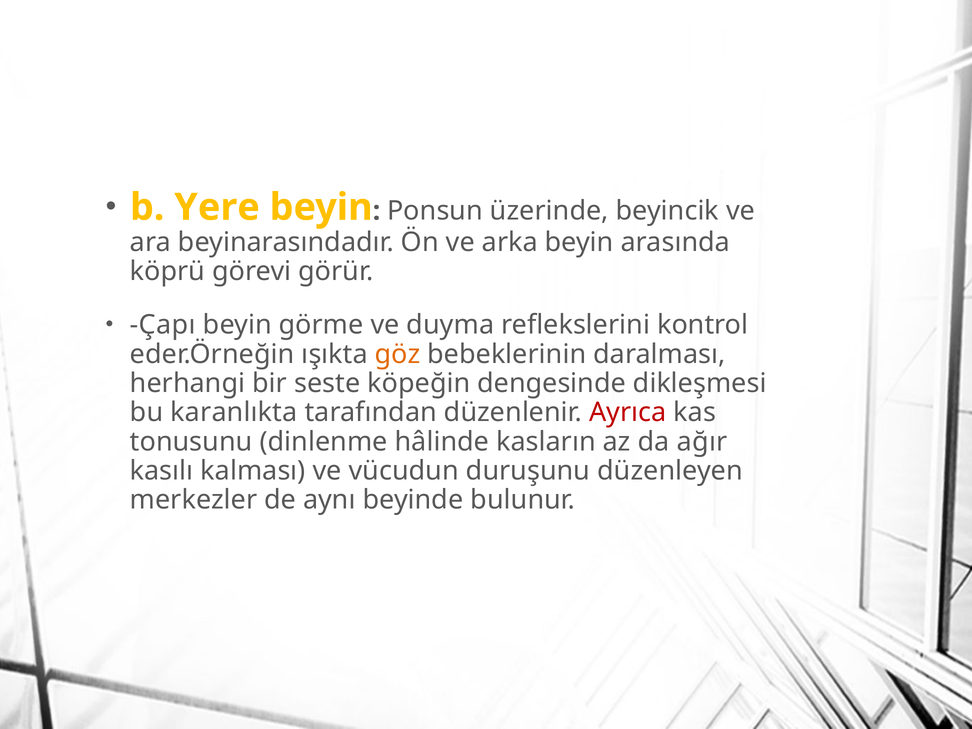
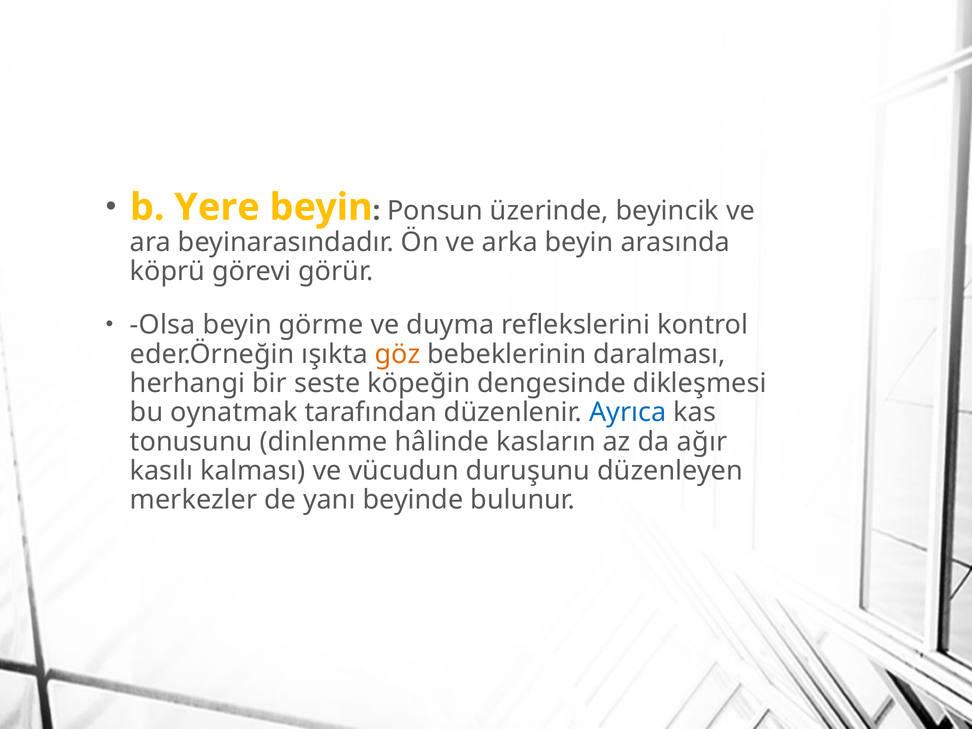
Çapı: Çapı -> Olsa (163, 325)
karanlıkta: karanlıkta -> oynatmak (234, 412)
Ayrıca colour: red -> blue (628, 412)
aynı: aynı -> yanı (329, 500)
